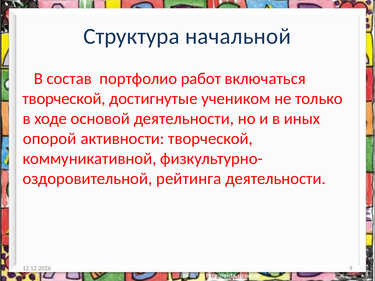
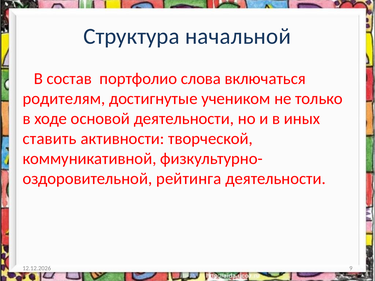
работ: работ -> слова (201, 79)
творческой: творческой -> родителям (64, 99)
опорой: опорой -> ставить (50, 139)
